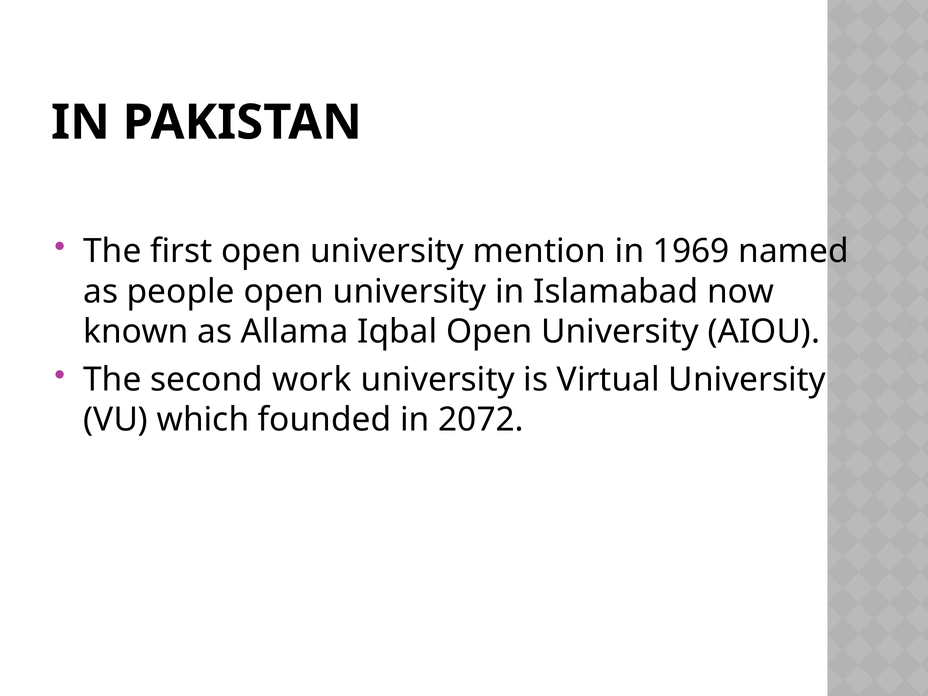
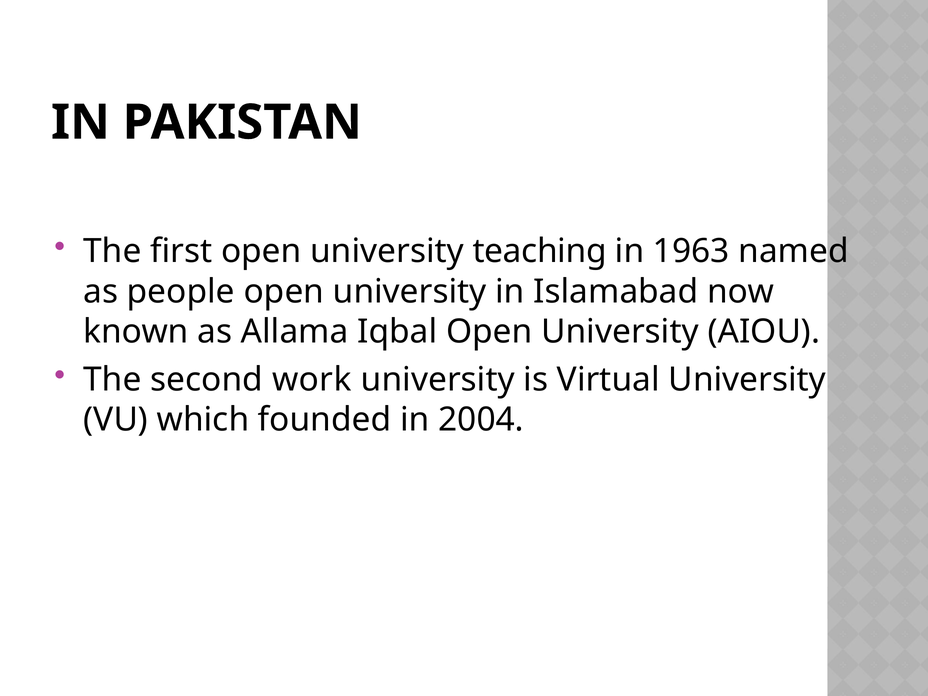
mention: mention -> teaching (540, 251)
1969: 1969 -> 1963 (691, 251)
2072: 2072 -> 2004 (481, 420)
